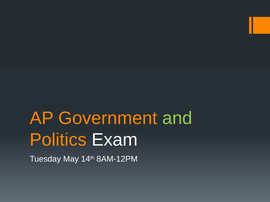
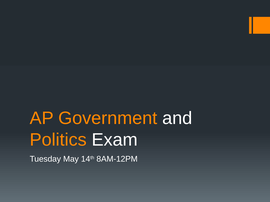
and colour: light green -> white (177, 118)
